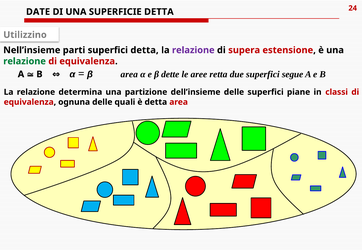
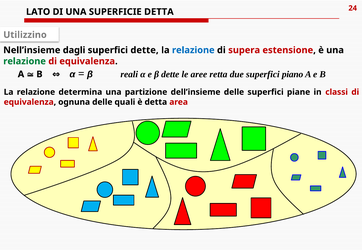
DATE: DATE -> LATO (38, 12)
parti: parti -> dagli (74, 50)
superfici detta: detta -> dette (145, 50)
relazione colour: purple -> blue (193, 50)
β area: area -> reali (129, 74)
segue: segue -> piano (293, 74)
